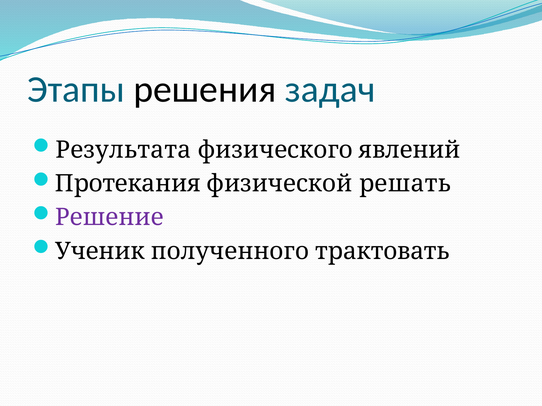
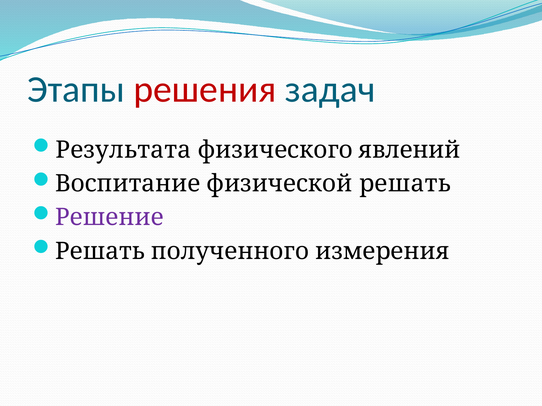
решения colour: black -> red (205, 90)
Протекания: Протекания -> Воспитание (128, 184)
Ученик: Ученик -> Решать (100, 251)
трактовать: трактовать -> измерения (382, 251)
